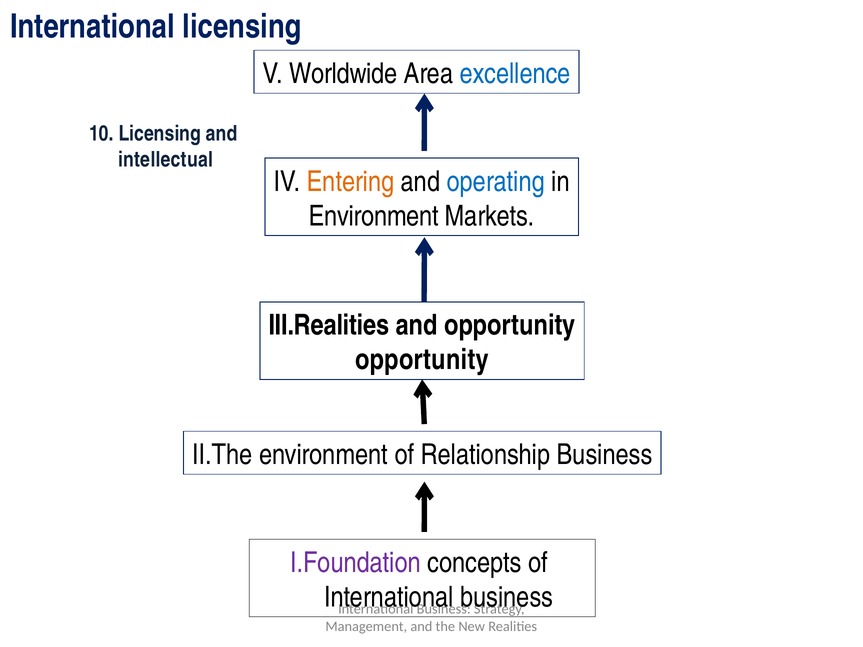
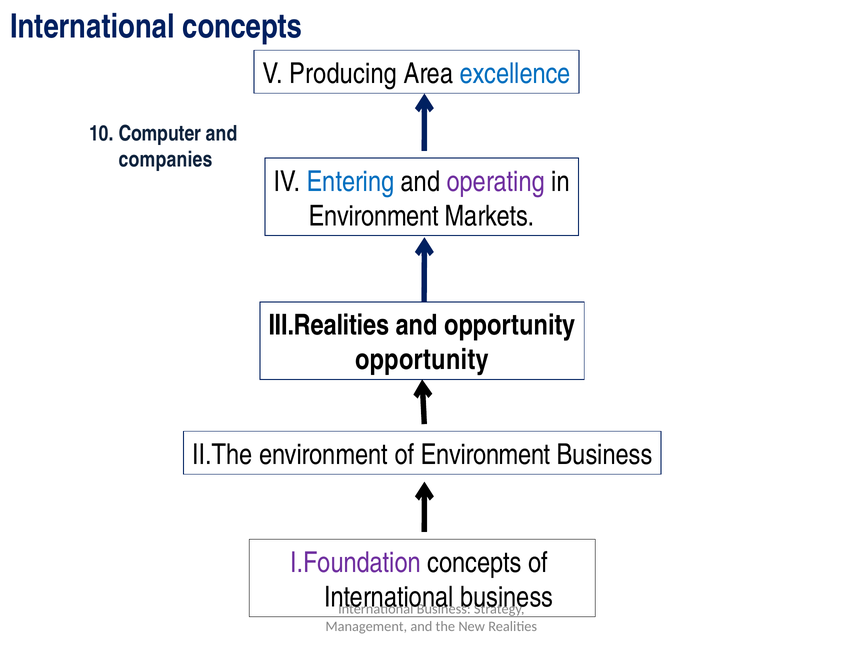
International licensing: licensing -> concepts (242, 27)
Worldwide: Worldwide -> Producing (343, 74)
10 Licensing: Licensing -> Computer (160, 134)
intellectual: intellectual -> companies (166, 160)
Entering colour: orange -> blue (351, 182)
operating colour: blue -> purple (496, 182)
of Relationship: Relationship -> Environment (486, 455)
